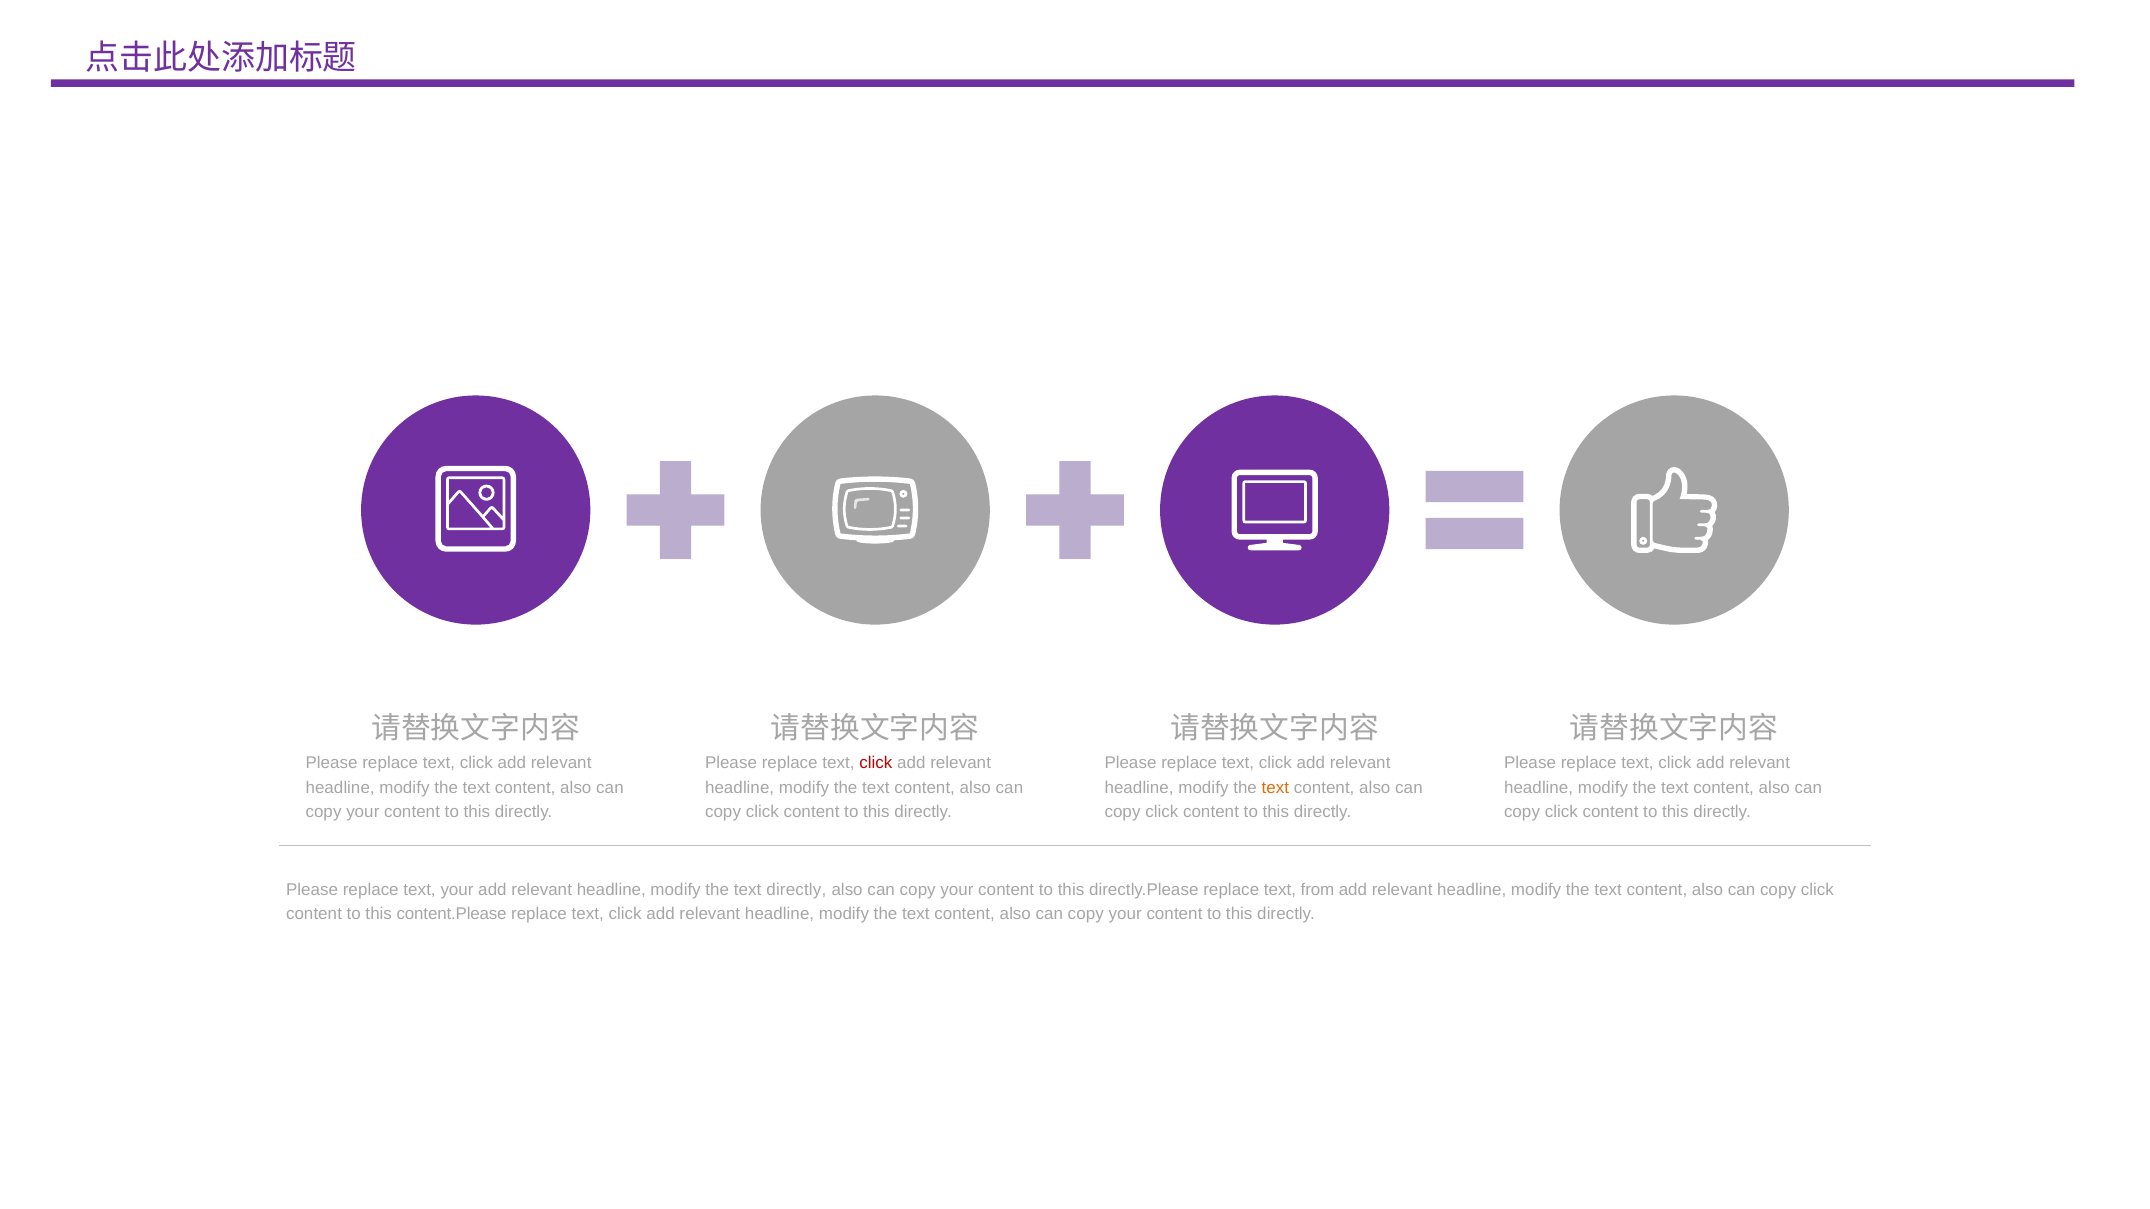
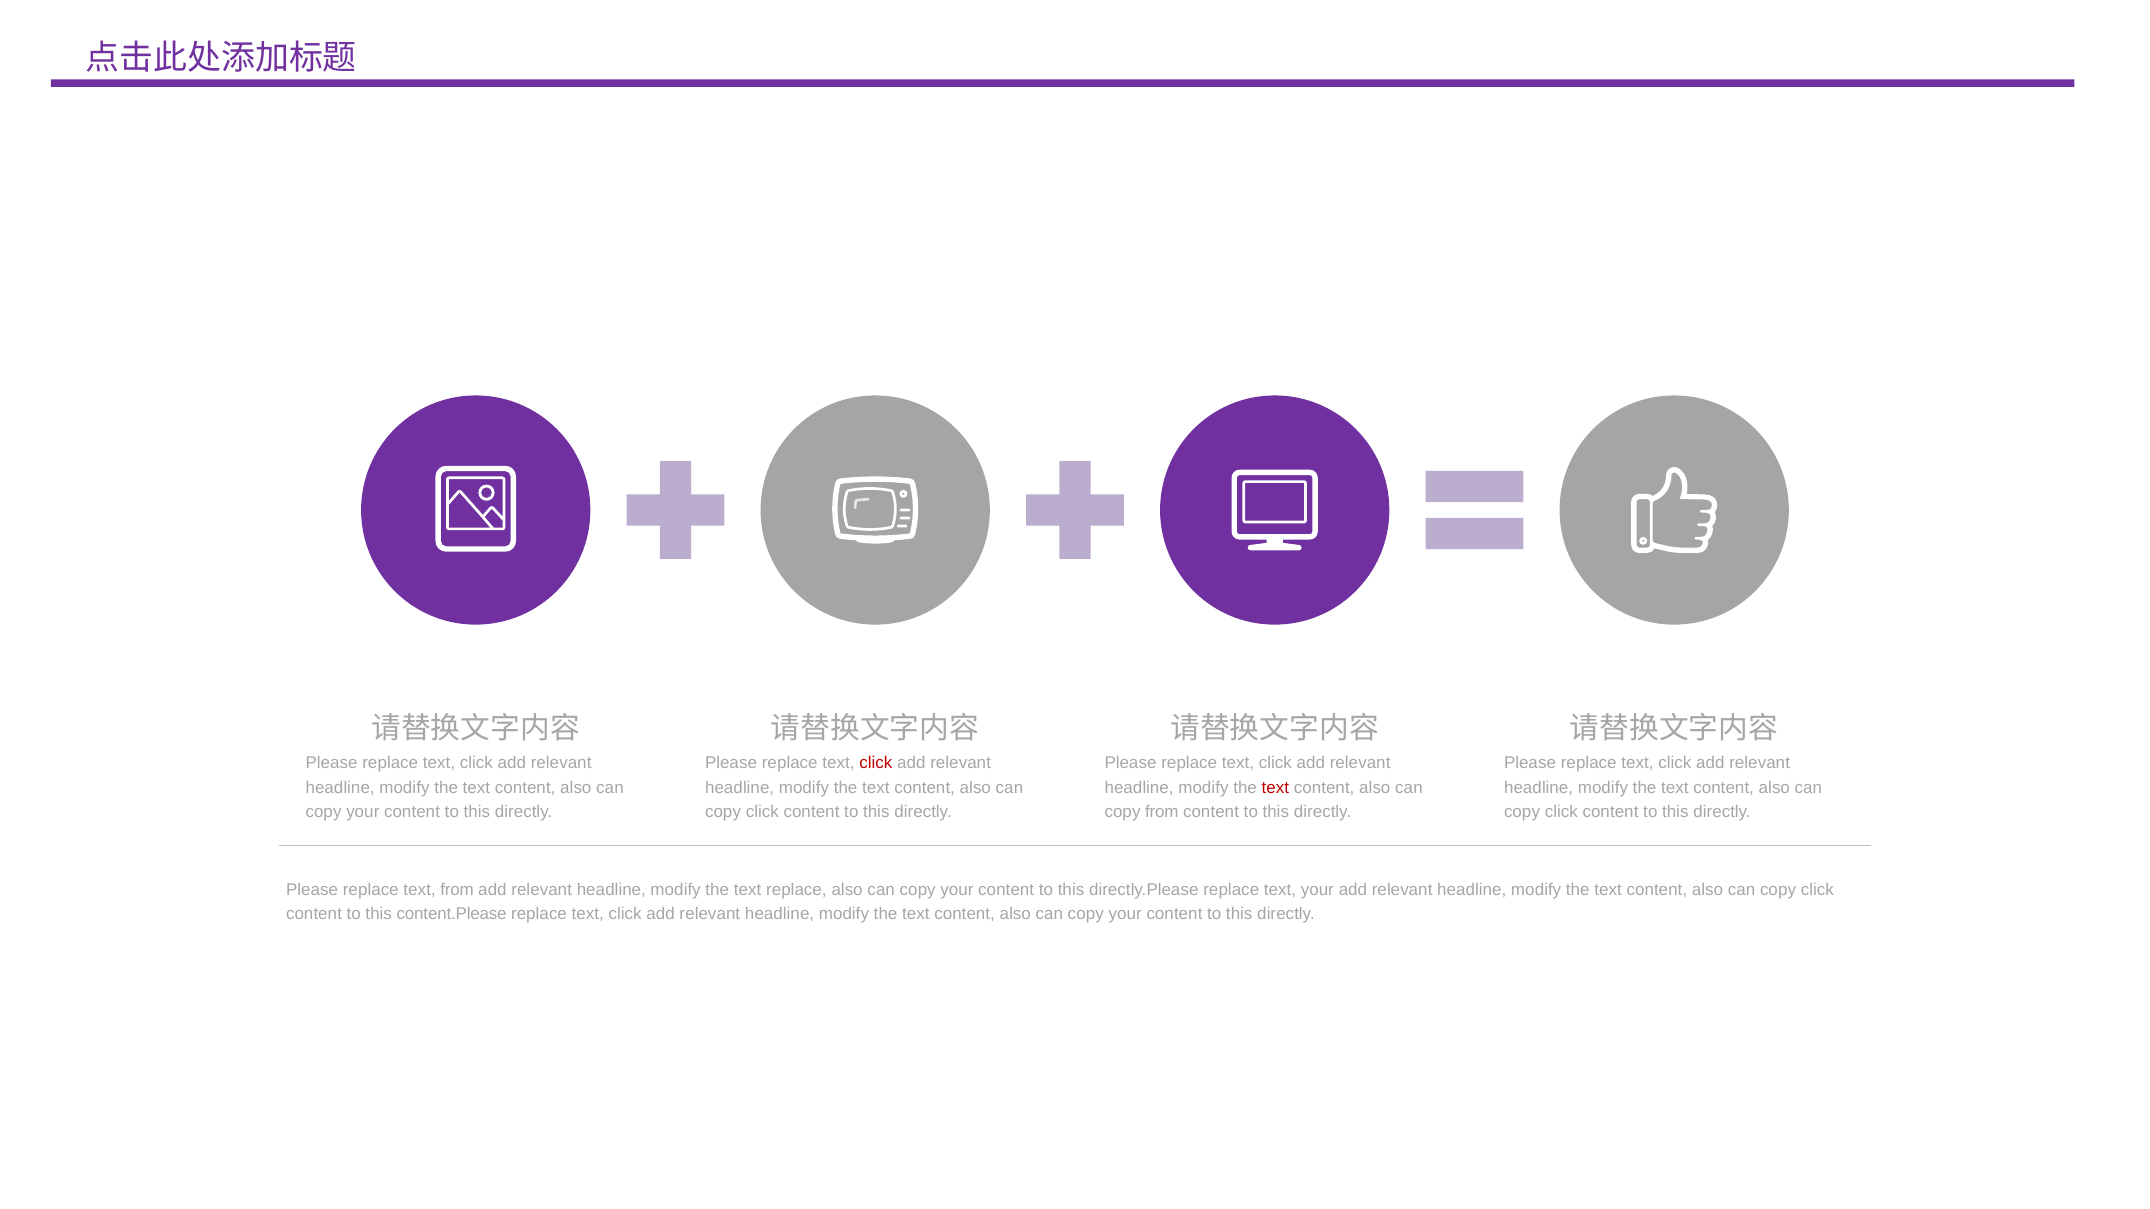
text colour: orange -> red (1275, 788)
click: click -> from (1162, 812)
text your: your -> from (457, 890)
text directly: directly -> replace (796, 890)
text from: from -> your (1317, 890)
